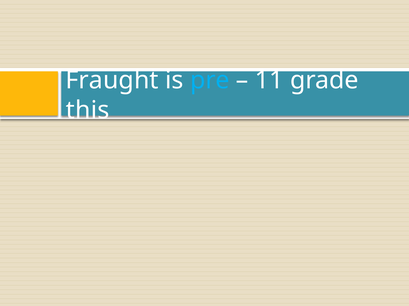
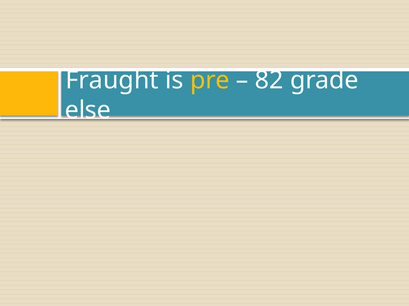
pre colour: light blue -> yellow (210, 80)
11: 11 -> 82 (269, 80)
this: this -> else (88, 110)
